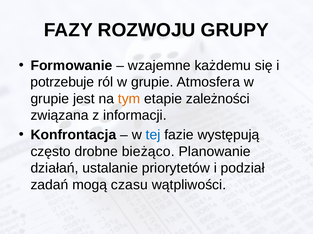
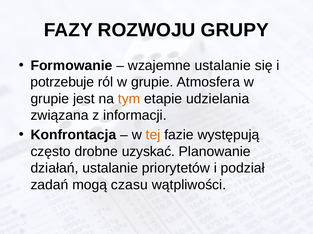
wzajemne każdemu: każdemu -> ustalanie (223, 66)
zależności: zależności -> udzielania (218, 99)
tej colour: blue -> orange (153, 135)
bieżąco: bieżąco -> uzyskać (148, 152)
